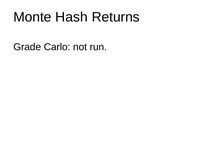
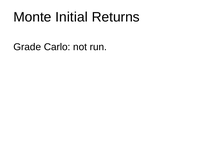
Hash: Hash -> Initial (72, 17)
